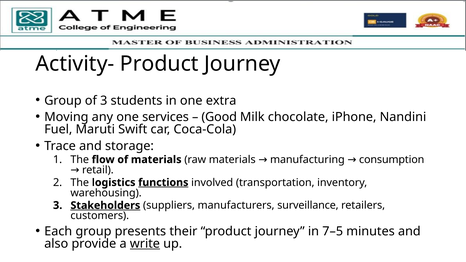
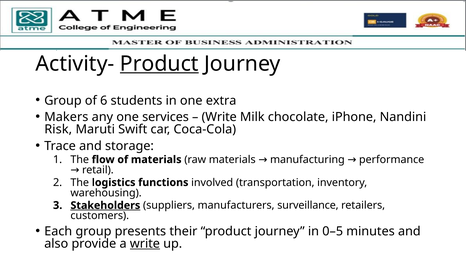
Product underline: none -> present (159, 64)
of 3: 3 -> 6 (104, 101)
Moving: Moving -> Makers (66, 117)
Good: Good -> Write (219, 117)
Fuel: Fuel -> Risk (58, 129)
consumption: consumption -> performance (392, 160)
functions underline: present -> none (163, 183)
7–5: 7–5 -> 0–5 (333, 231)
